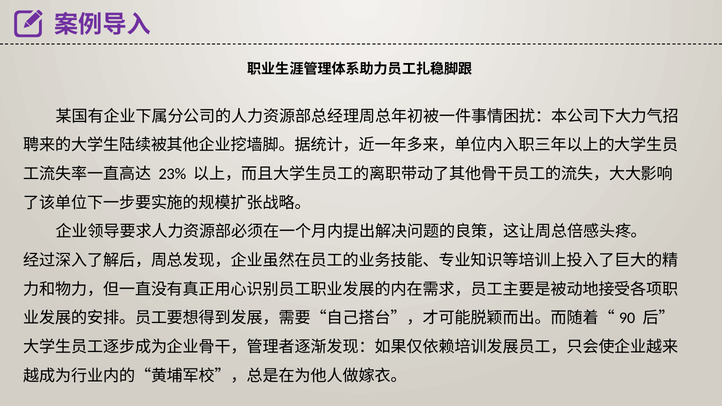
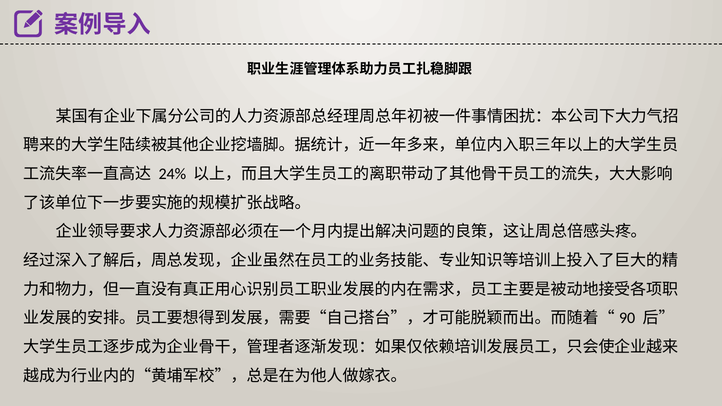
23%: 23% -> 24% (172, 174)
